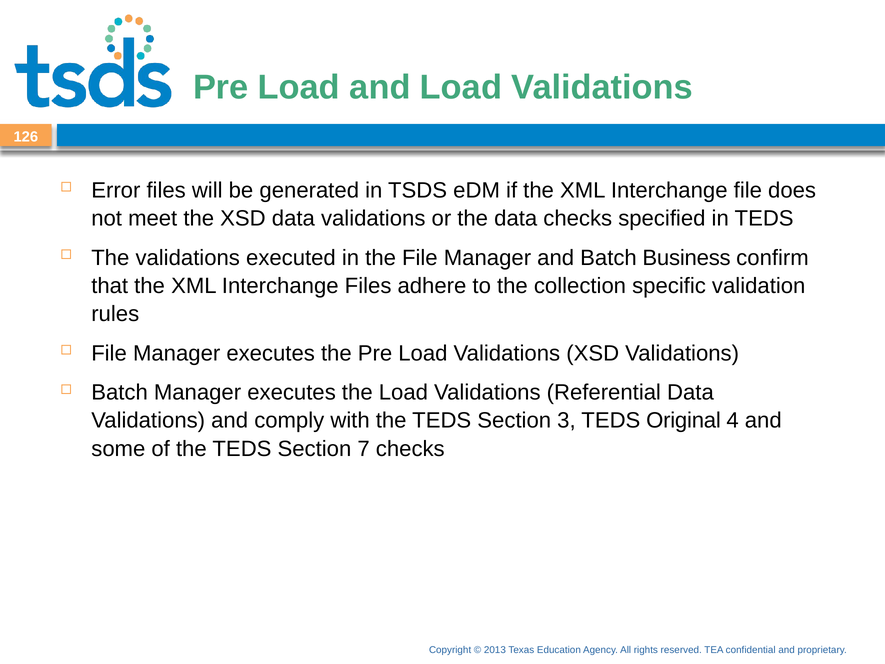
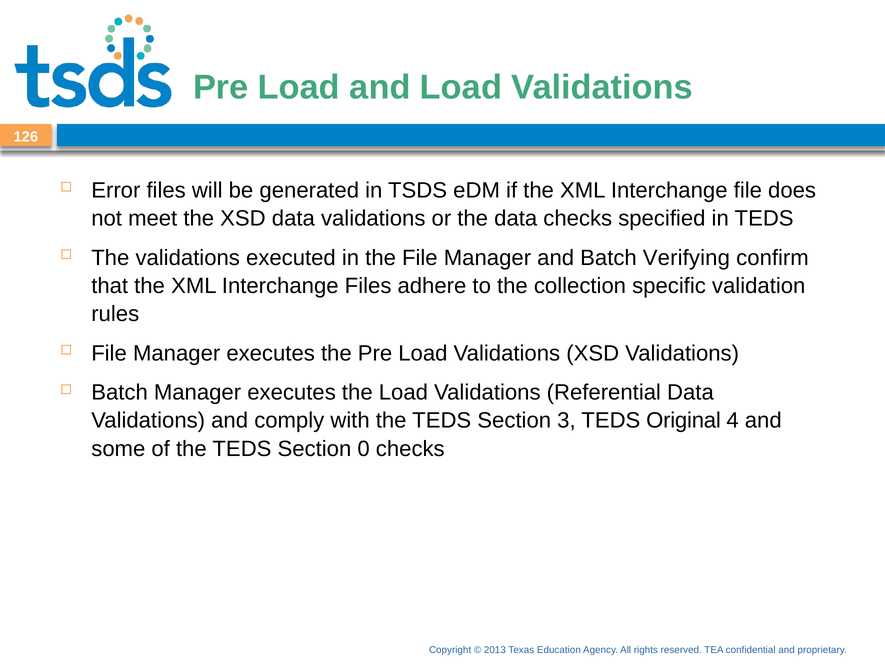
Business: Business -> Verifying (686, 258)
7: 7 -> 0 (364, 449)
